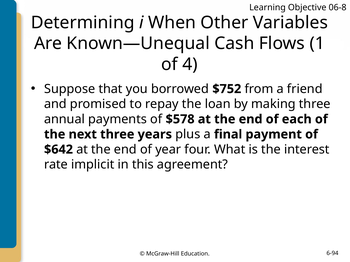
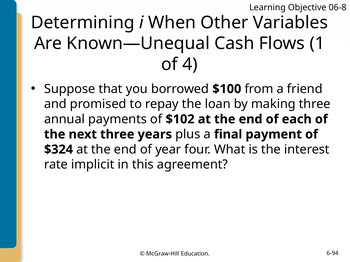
$752: $752 -> $100 (227, 89)
$578: $578 -> $102 (180, 119)
$642: $642 -> $324 (59, 150)
